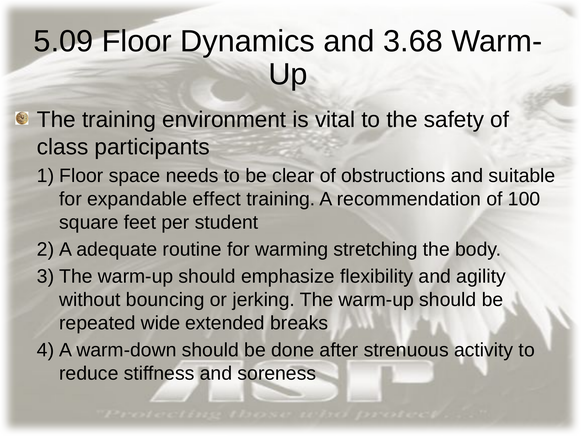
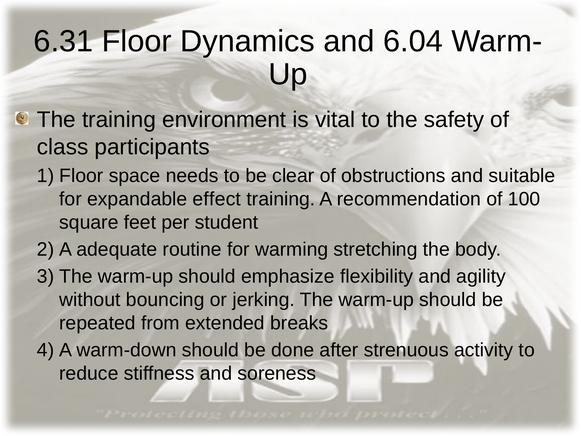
5.09: 5.09 -> 6.31 (63, 41)
3.68: 3.68 -> 6.04 (413, 41)
wide: wide -> from (160, 323)
